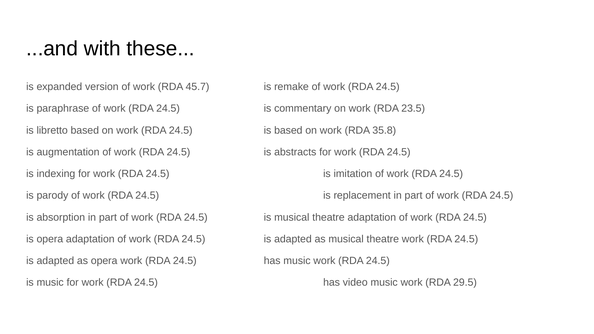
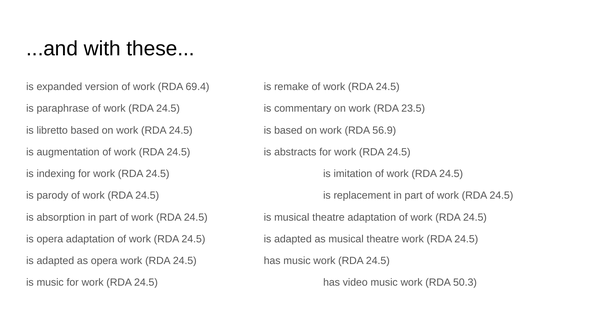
45.7: 45.7 -> 69.4 (197, 87)
35.8: 35.8 -> 56.9 (384, 130)
29.5: 29.5 -> 50.3 (465, 283)
